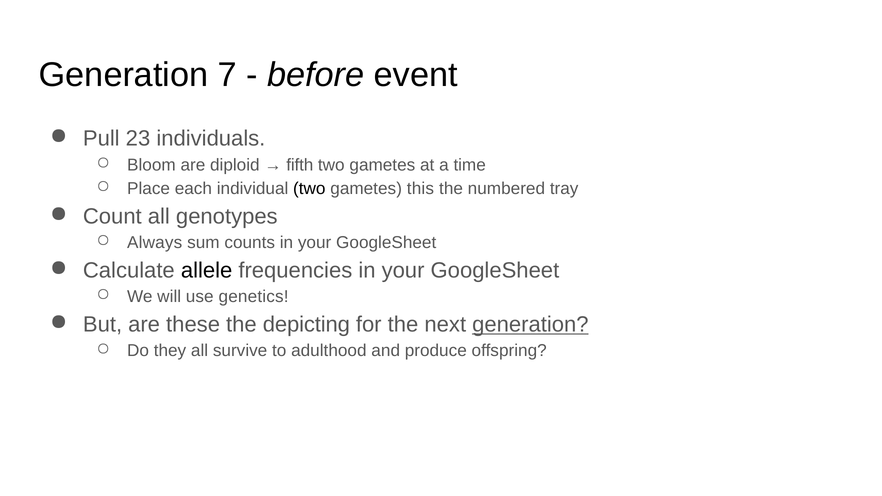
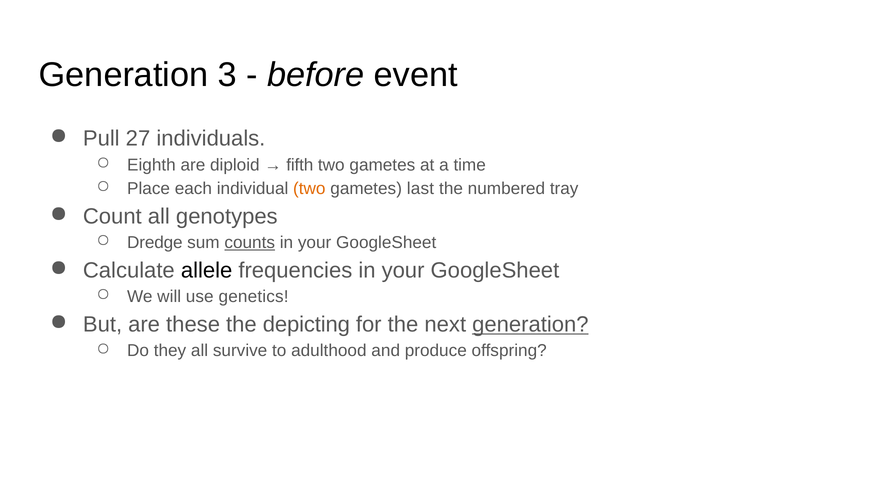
7: 7 -> 3 (227, 75)
23: 23 -> 27 (138, 139)
Bloom: Bloom -> Eighth (151, 165)
two colour: black -> orange (309, 189)
this: this -> last (420, 189)
Always: Always -> Dredge (155, 243)
counts underline: none -> present (250, 243)
